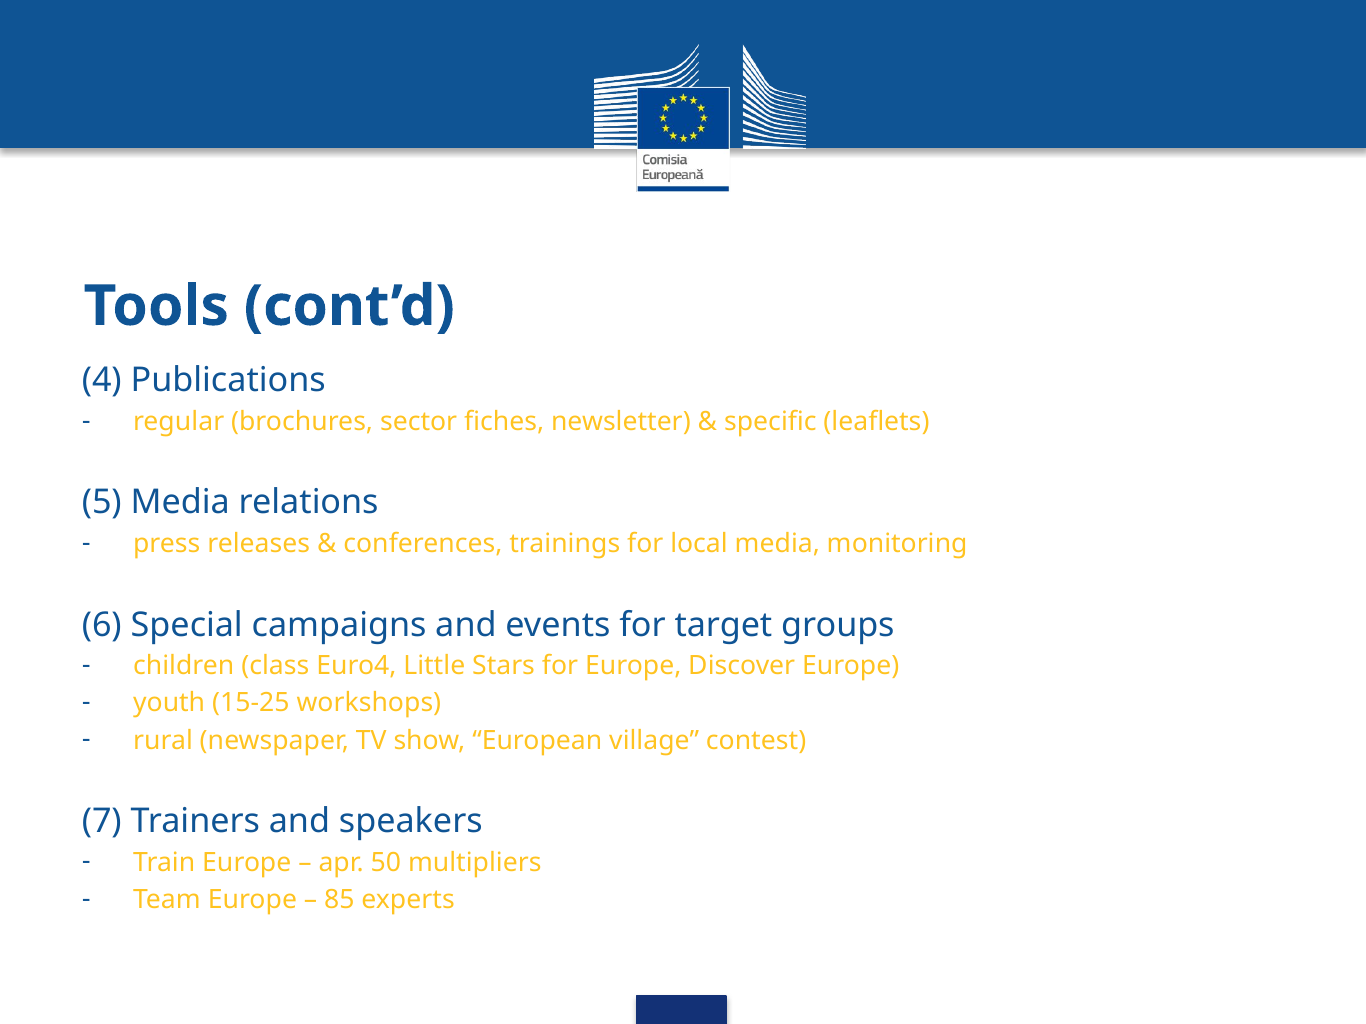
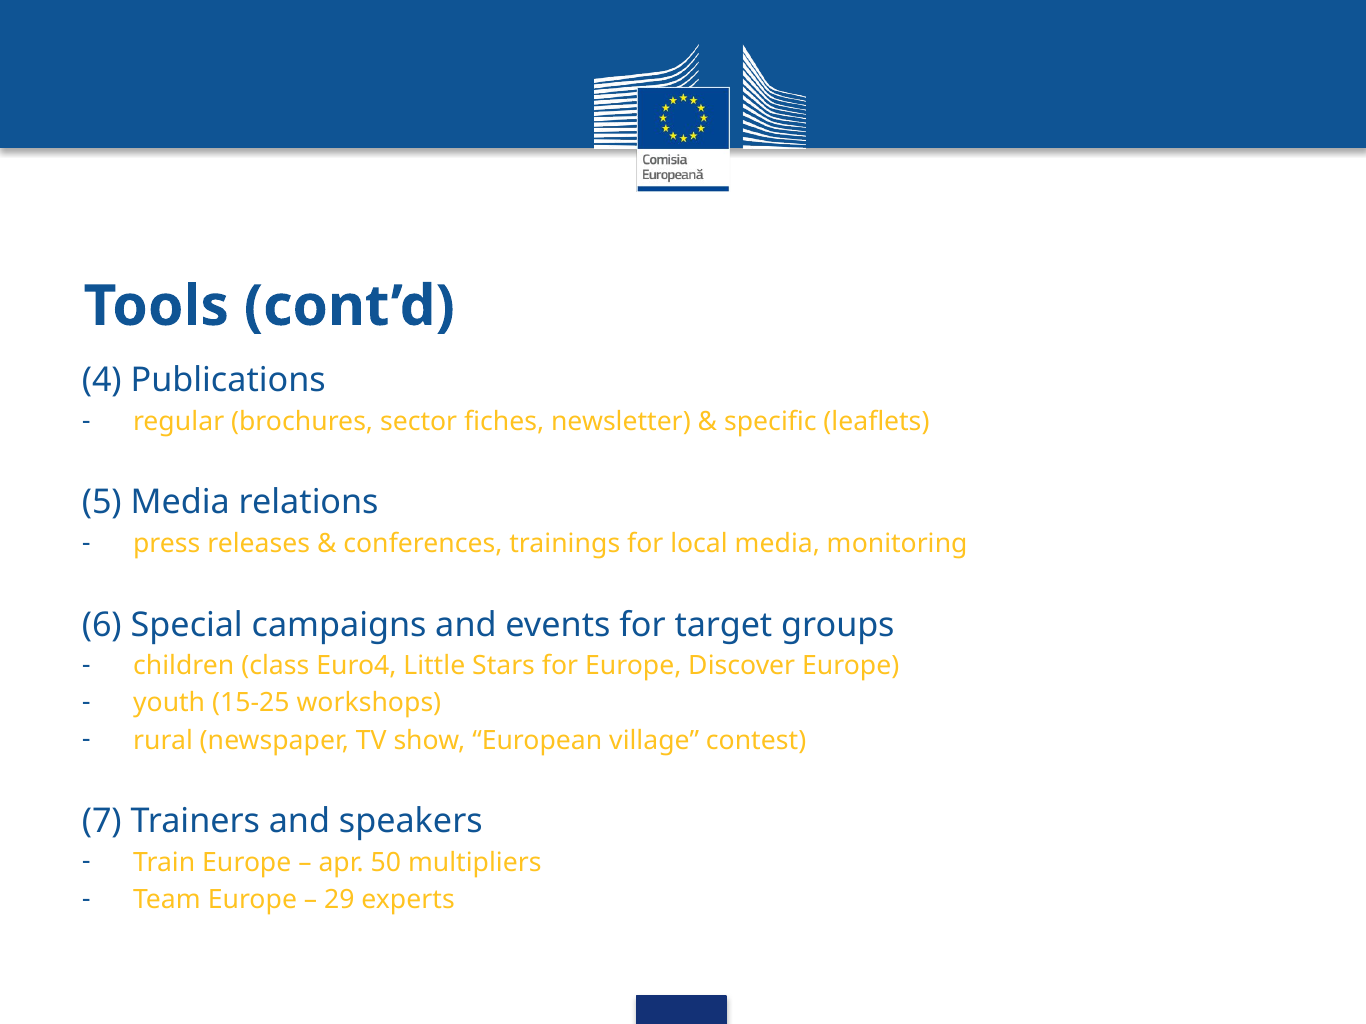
85: 85 -> 29 (339, 900)
